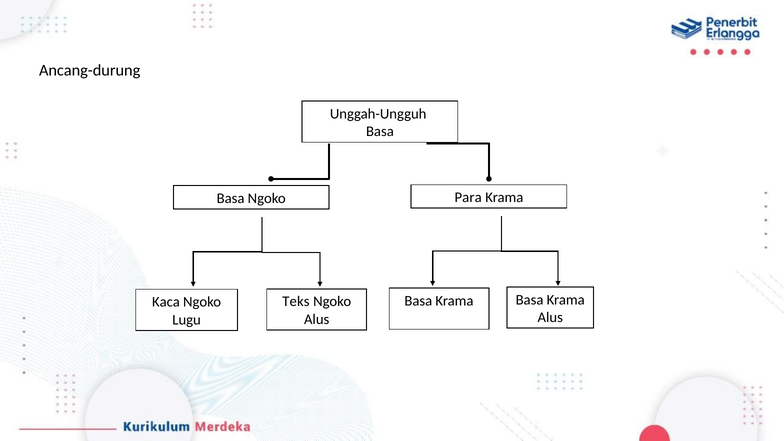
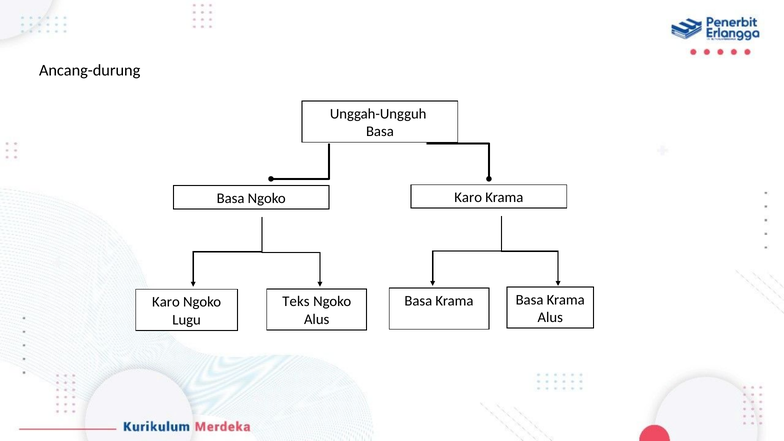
Ngoko Para: Para -> Karo (468, 197)
Kaca: Kaca -> Karo (166, 302)
